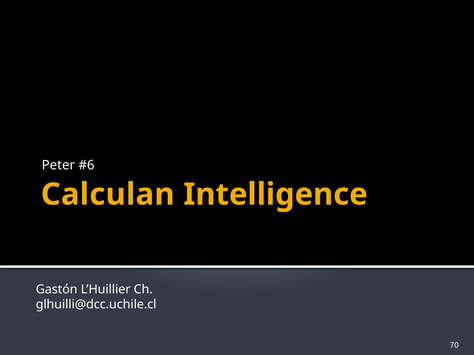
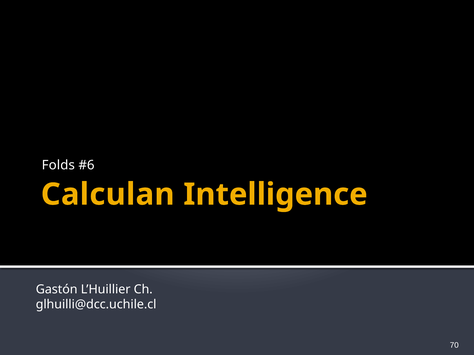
Peter: Peter -> Folds (58, 166)
